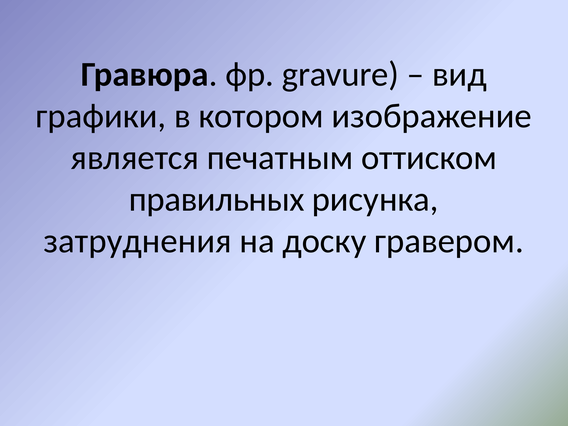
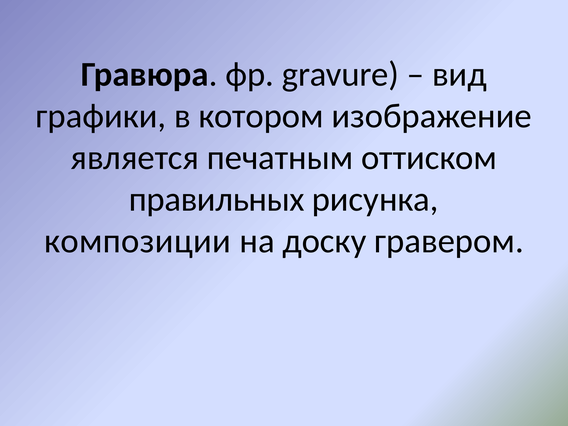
затруднения: затруднения -> композиции (137, 241)
